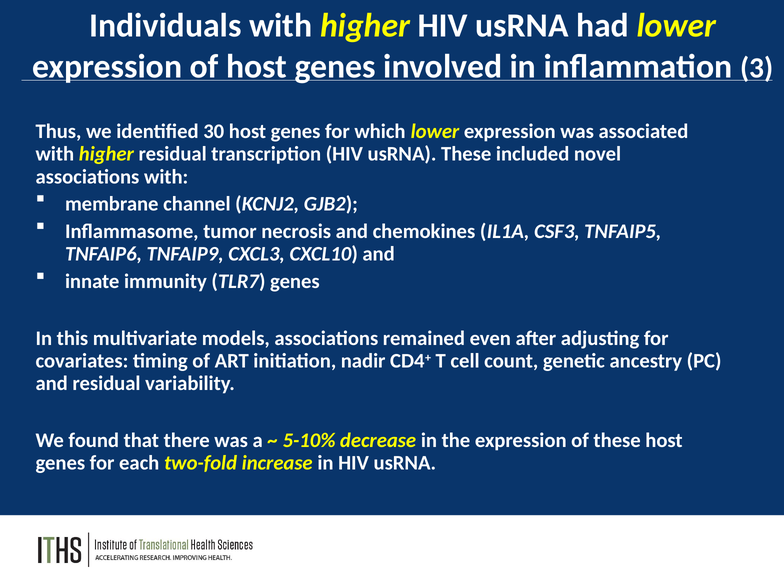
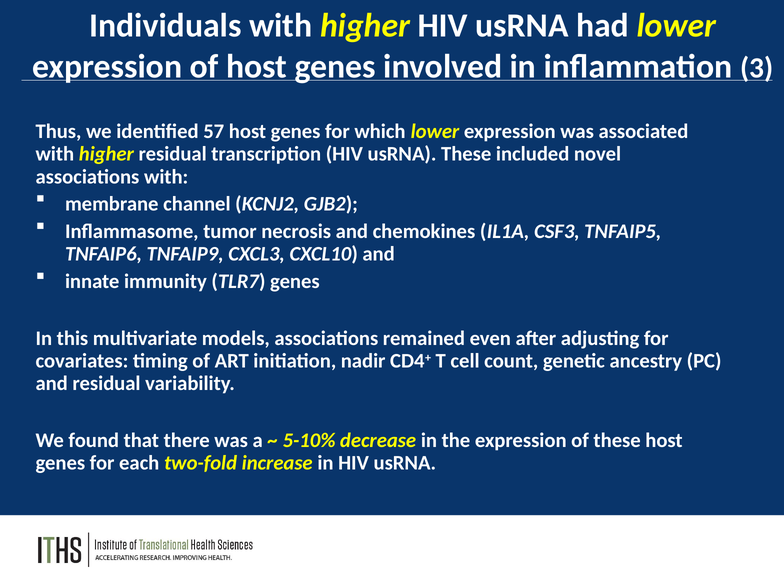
30: 30 -> 57 (214, 132)
